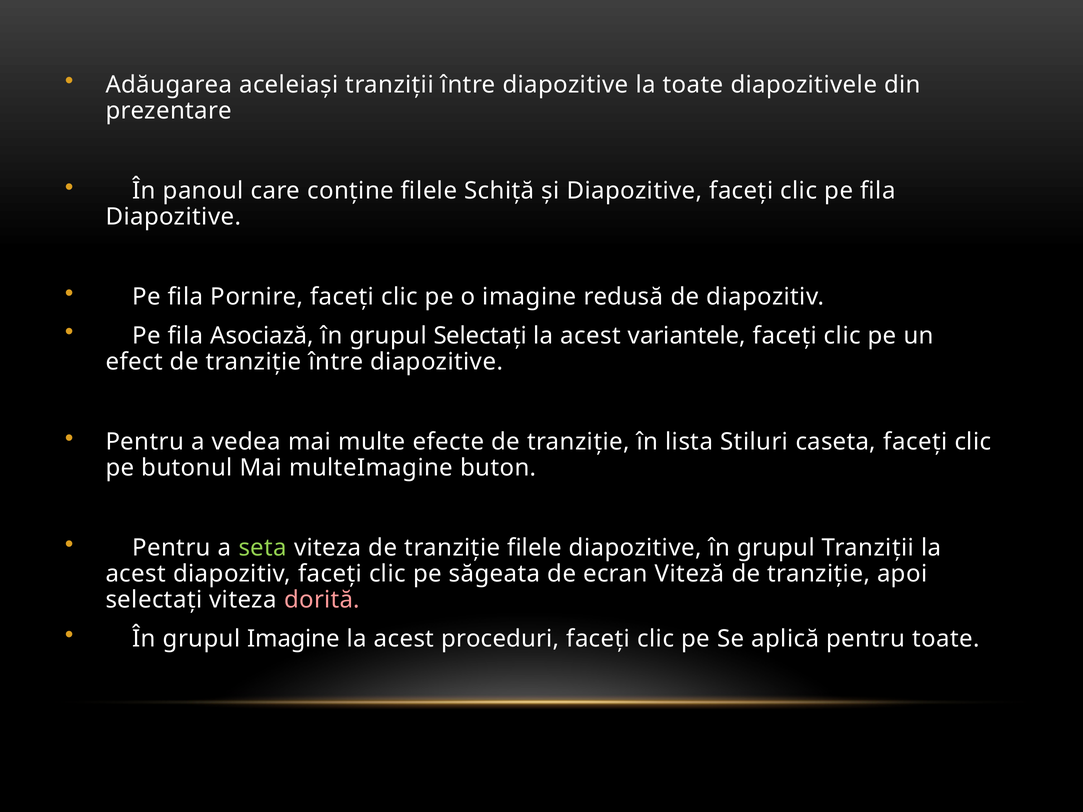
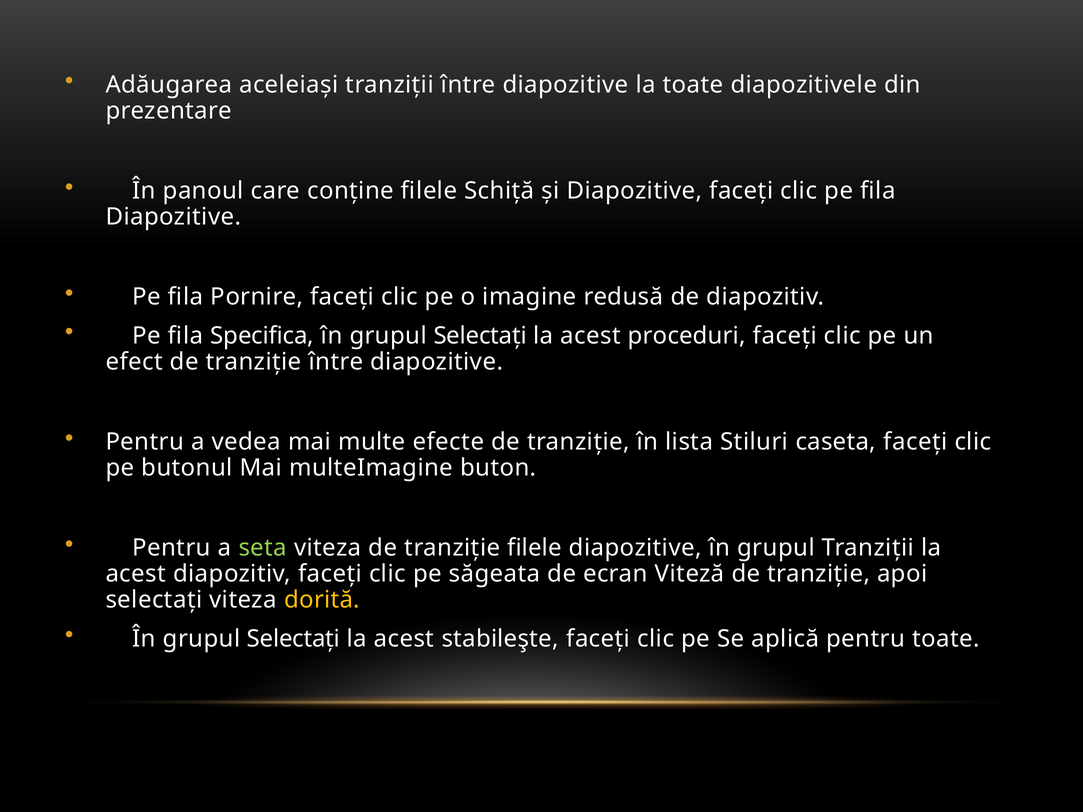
Asociază: Asociază -> Specifica (262, 336)
variantele: variantele -> proceduri (687, 336)
dorită colour: pink -> yellow (322, 600)
Imagine: Imagine -> Selectați (294, 639)
proceduri: proceduri -> stabileşte (500, 639)
